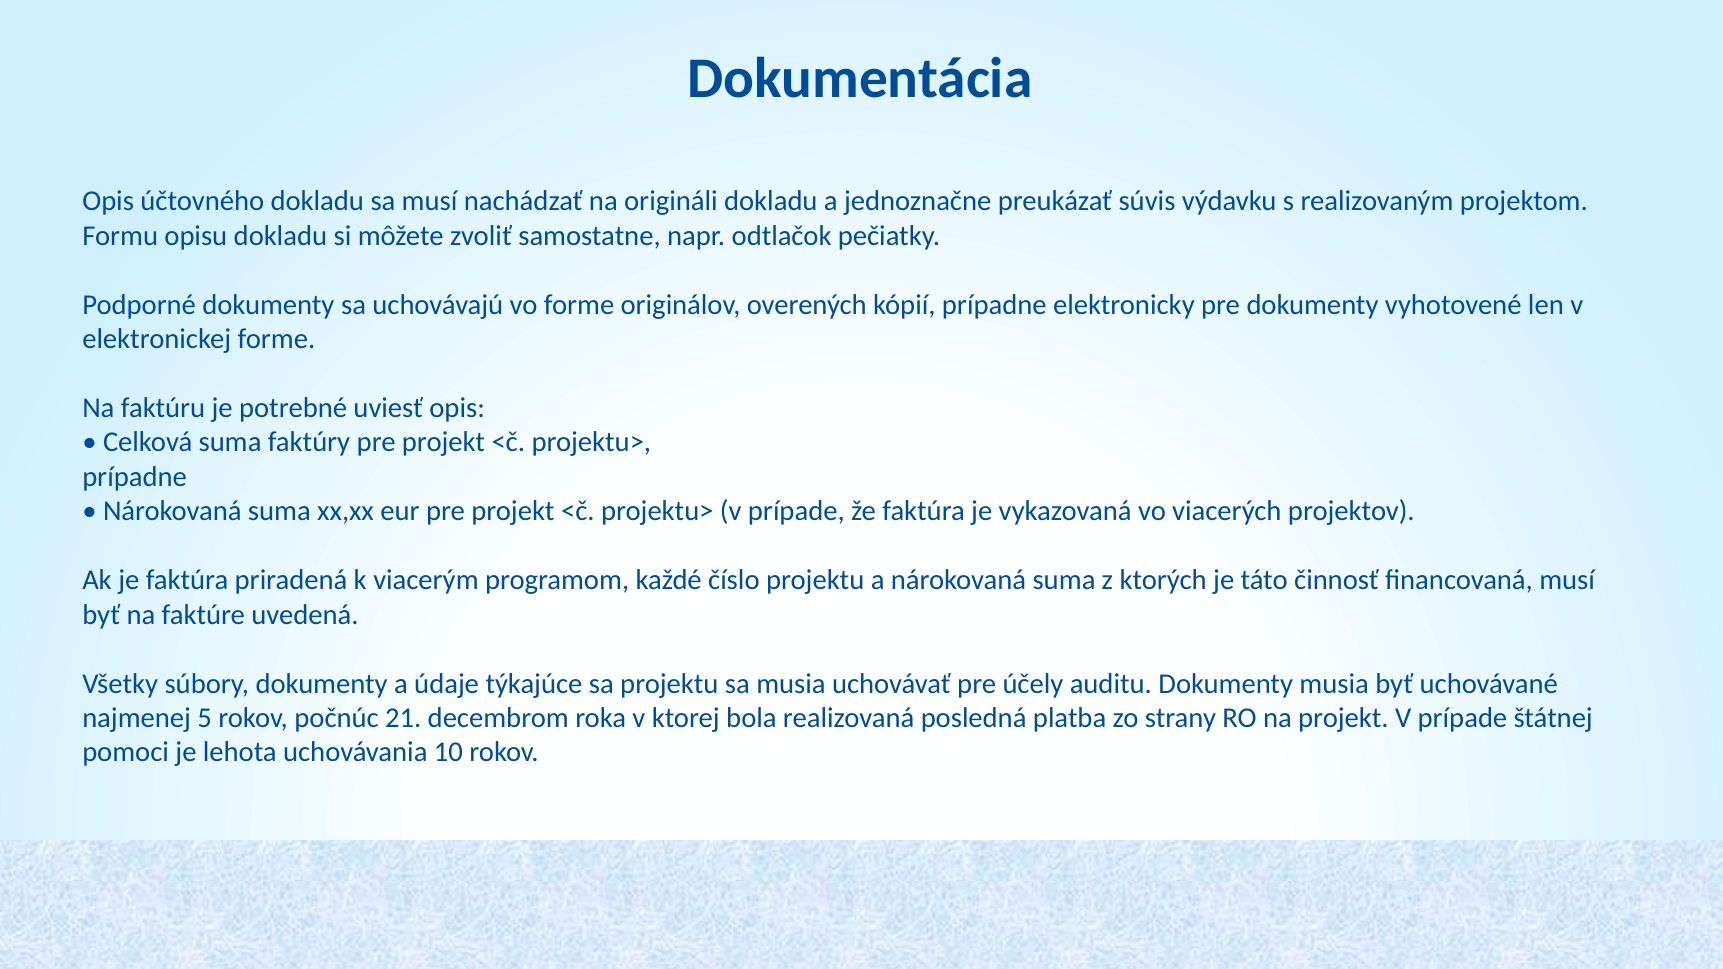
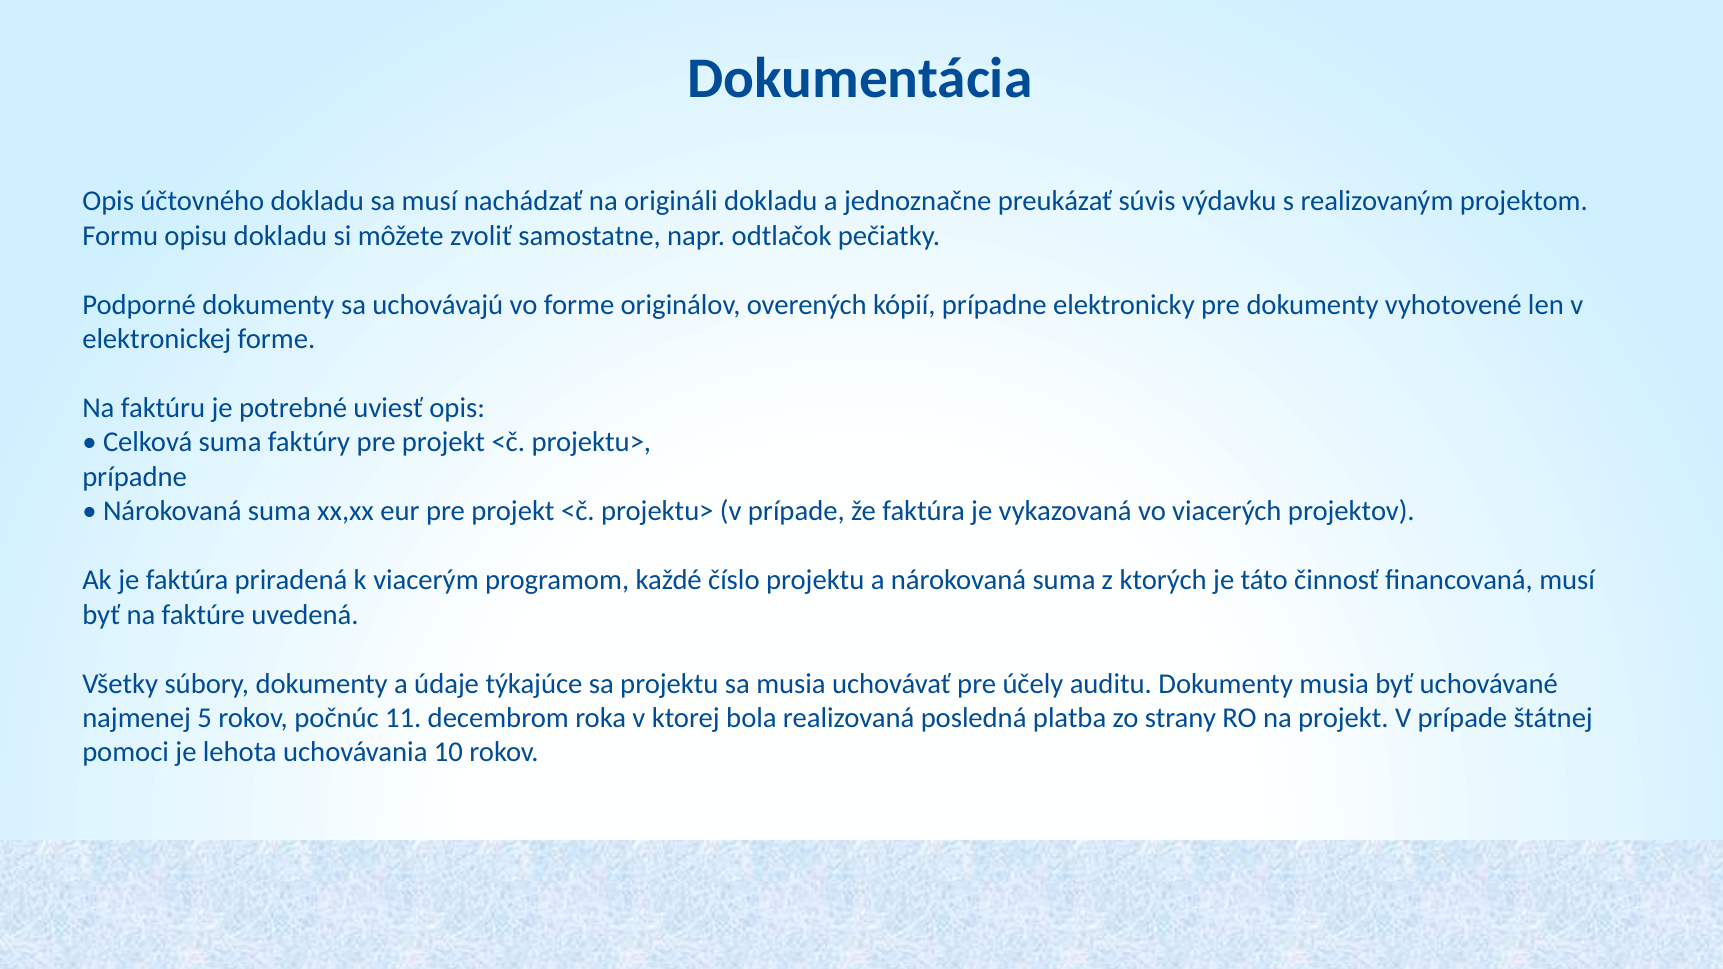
21: 21 -> 11 (403, 718)
